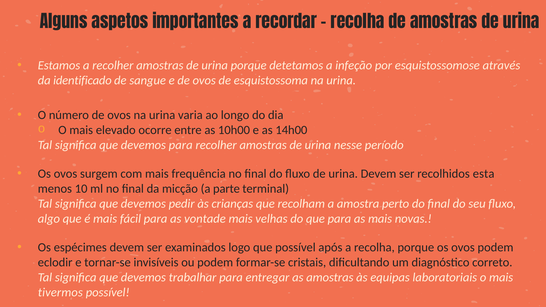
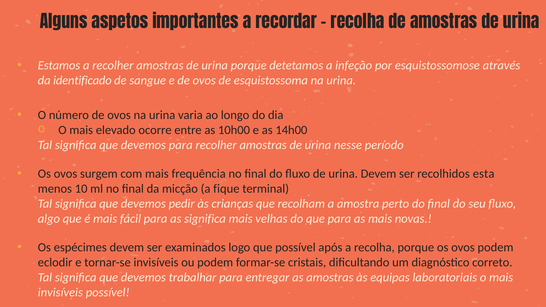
parte: parte -> fique (226, 189)
as vontade: vontade -> significa (205, 219)
tivermos: tivermos -> invisíveis (60, 292)
